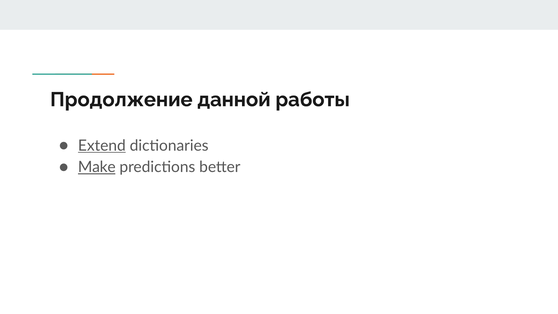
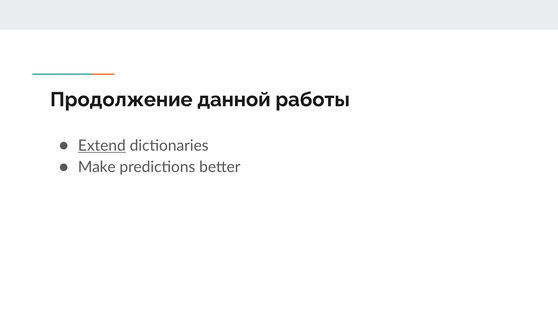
Make underline: present -> none (97, 167)
